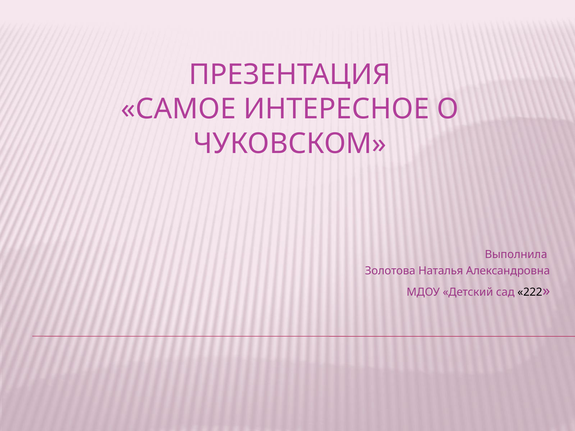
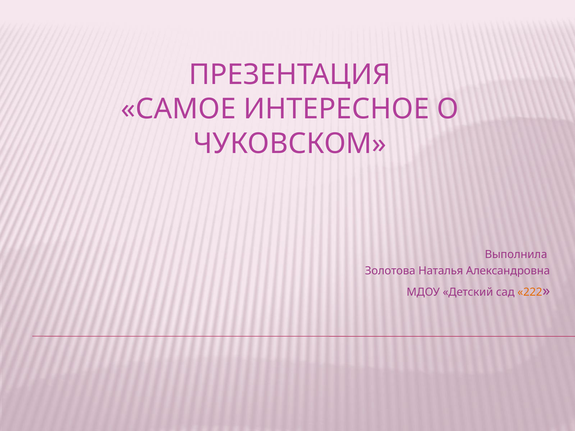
222 colour: black -> orange (530, 292)
